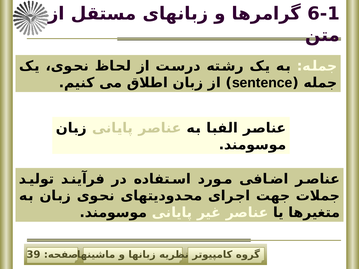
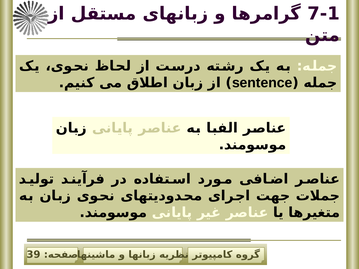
6-1: 6-1 -> 7-1 (324, 14)
